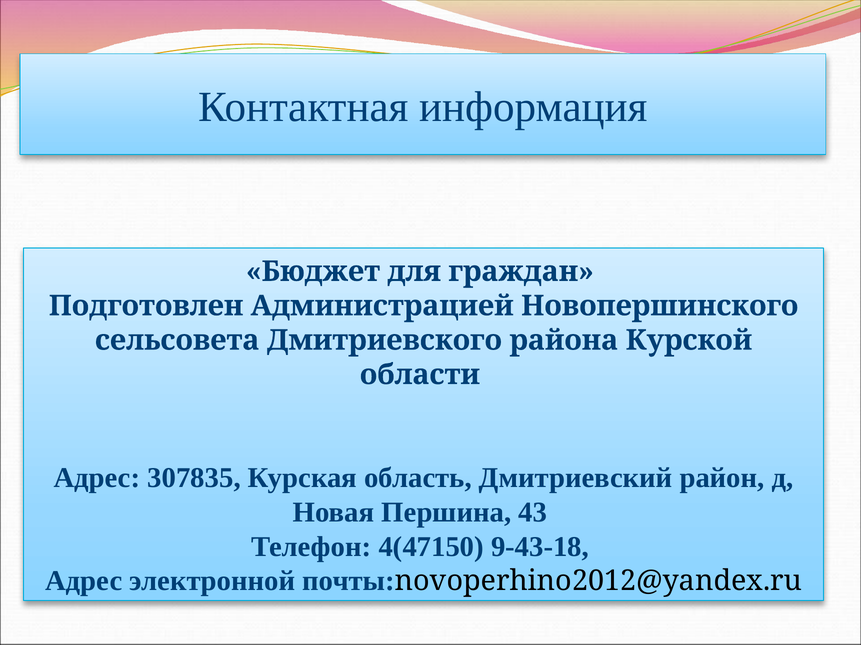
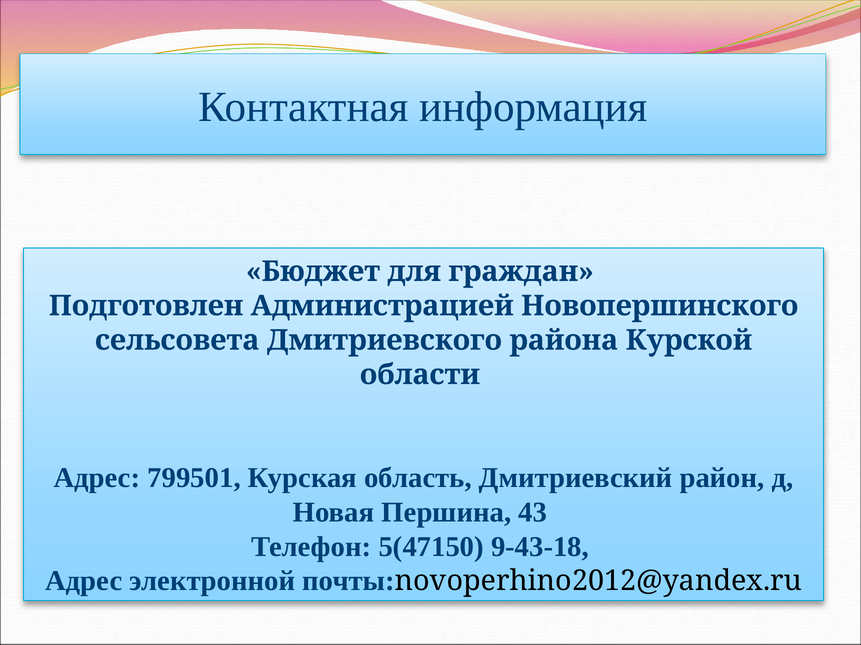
307835: 307835 -> 799501 (194, 478)
4(47150: 4(47150 -> 5(47150 (431, 547)
